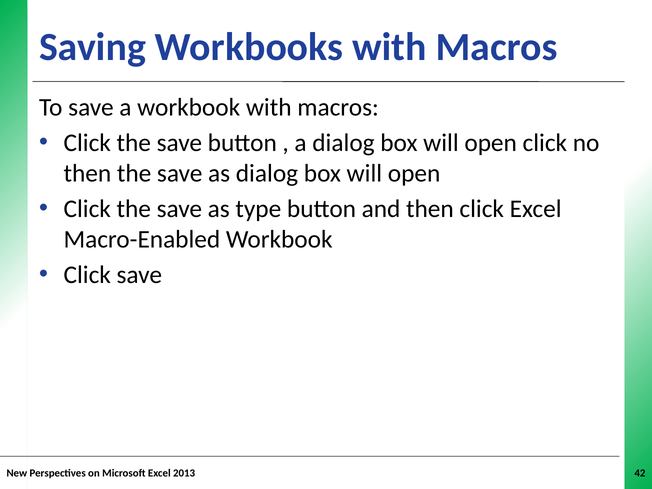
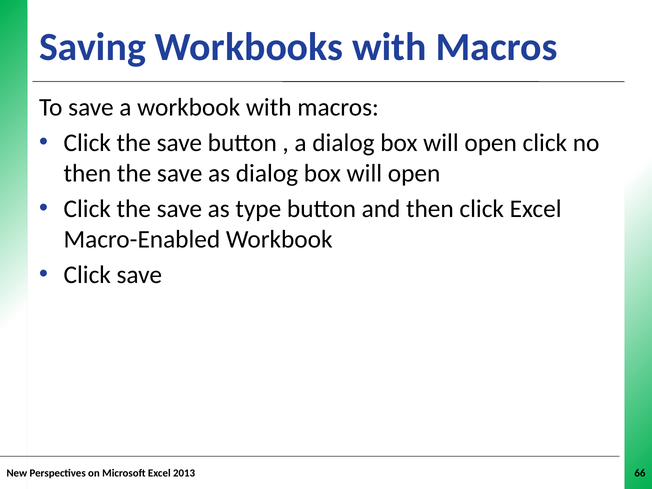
42: 42 -> 66 (640, 473)
